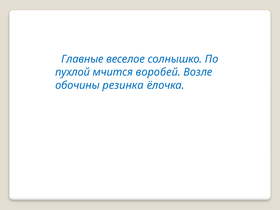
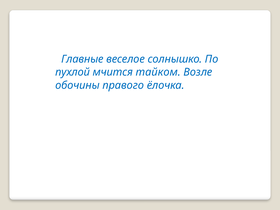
воробей: воробей -> тайком (158, 72)
резинка: резинка -> правого (123, 85)
